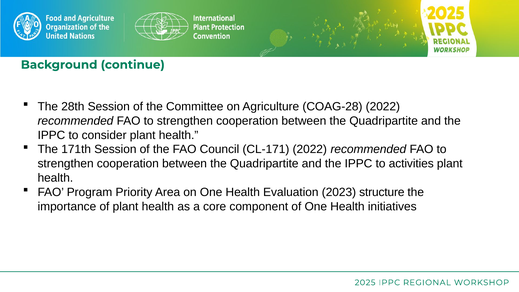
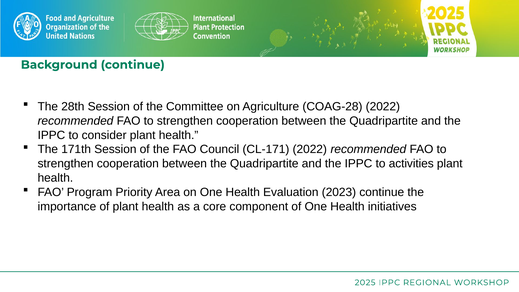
2023 structure: structure -> continue (382, 192)
